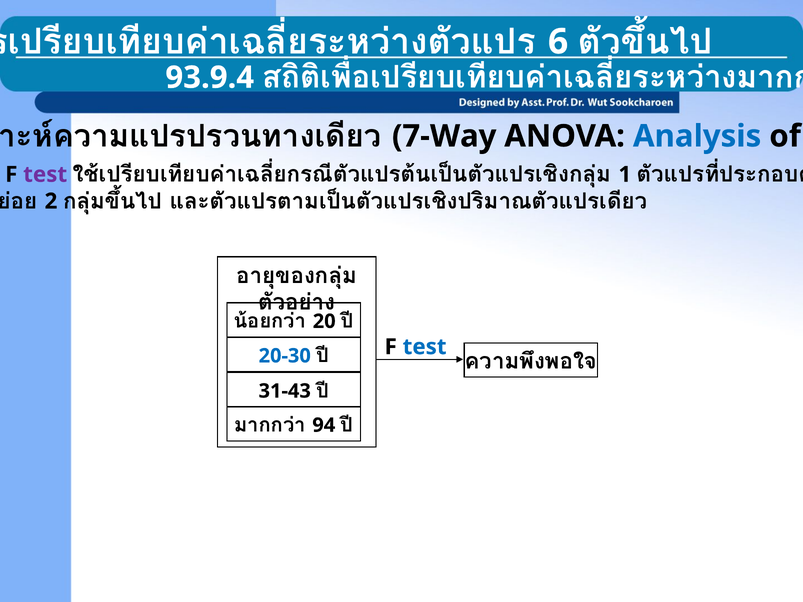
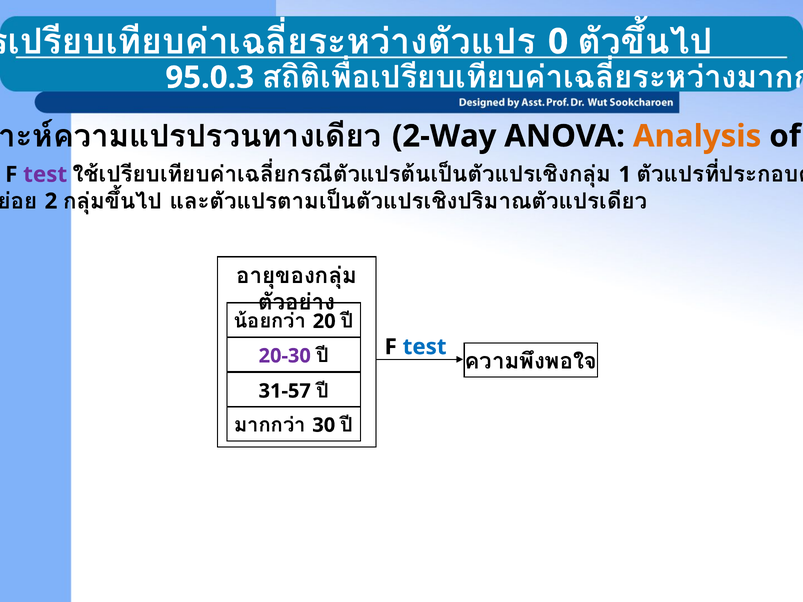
6: 6 -> 0 (558, 42)
93.9.4: 93.9.4 -> 95.0.3 (210, 78)
7-Way: 7-Way -> 2-Way (444, 136)
Analysis colour: blue -> orange (697, 136)
20-30 colour: blue -> purple (285, 356)
31-43: 31-43 -> 31-57 (285, 391)
94: 94 -> 30 (324, 425)
